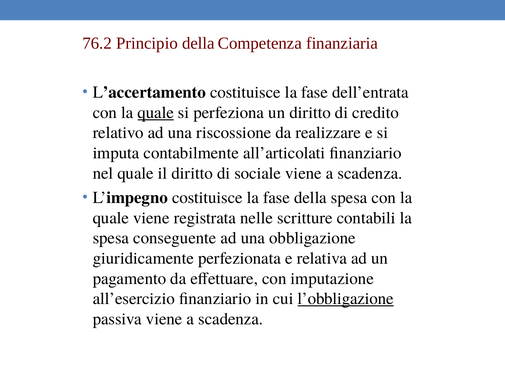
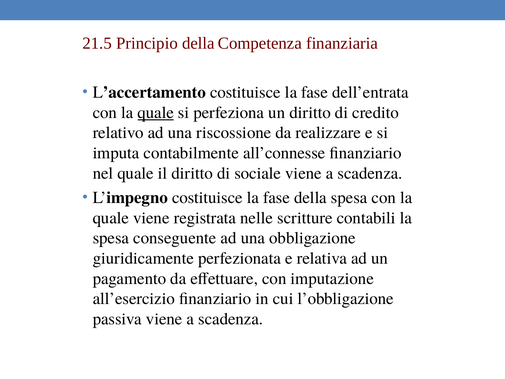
76.2: 76.2 -> 21.5 (97, 43)
all’articolati: all’articolati -> all’connesse (284, 153)
l’obbligazione underline: present -> none (346, 298)
